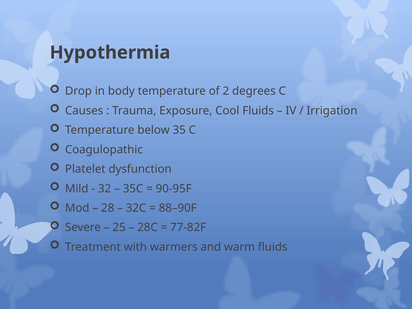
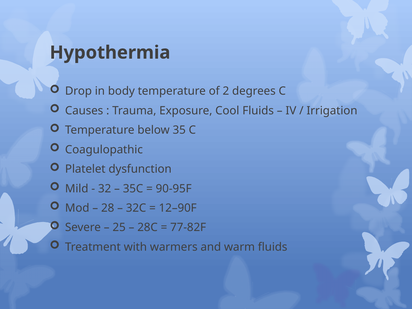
88–90F: 88–90F -> 12–90F (178, 208)
